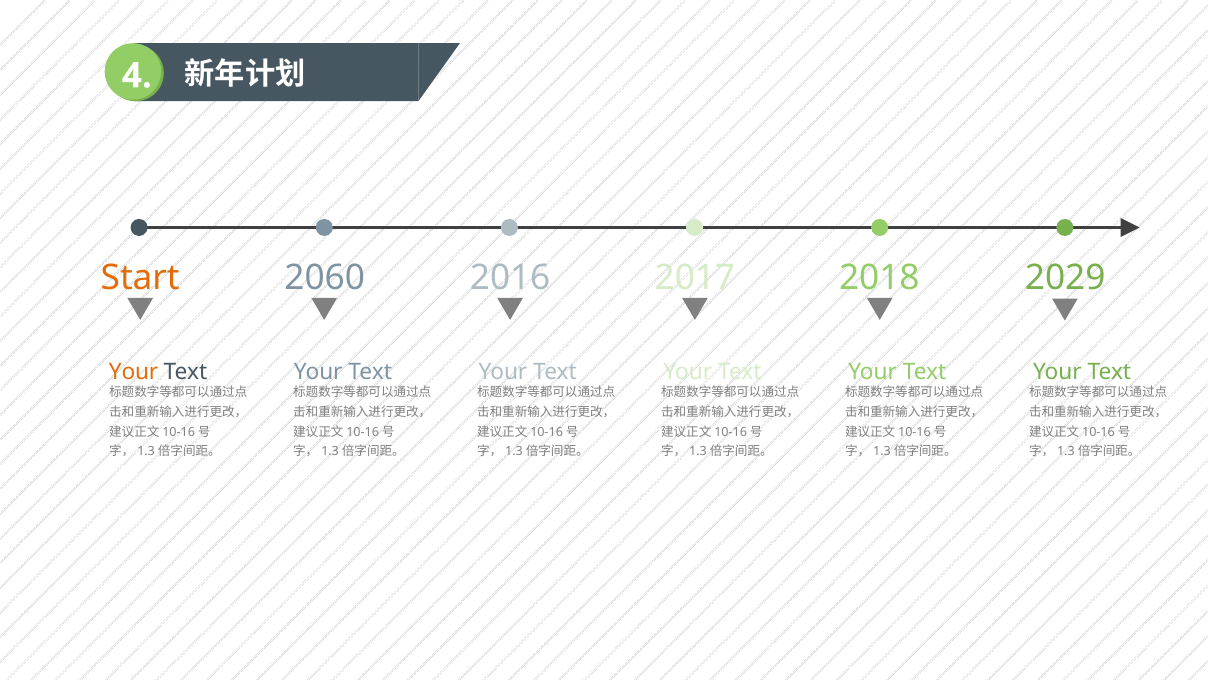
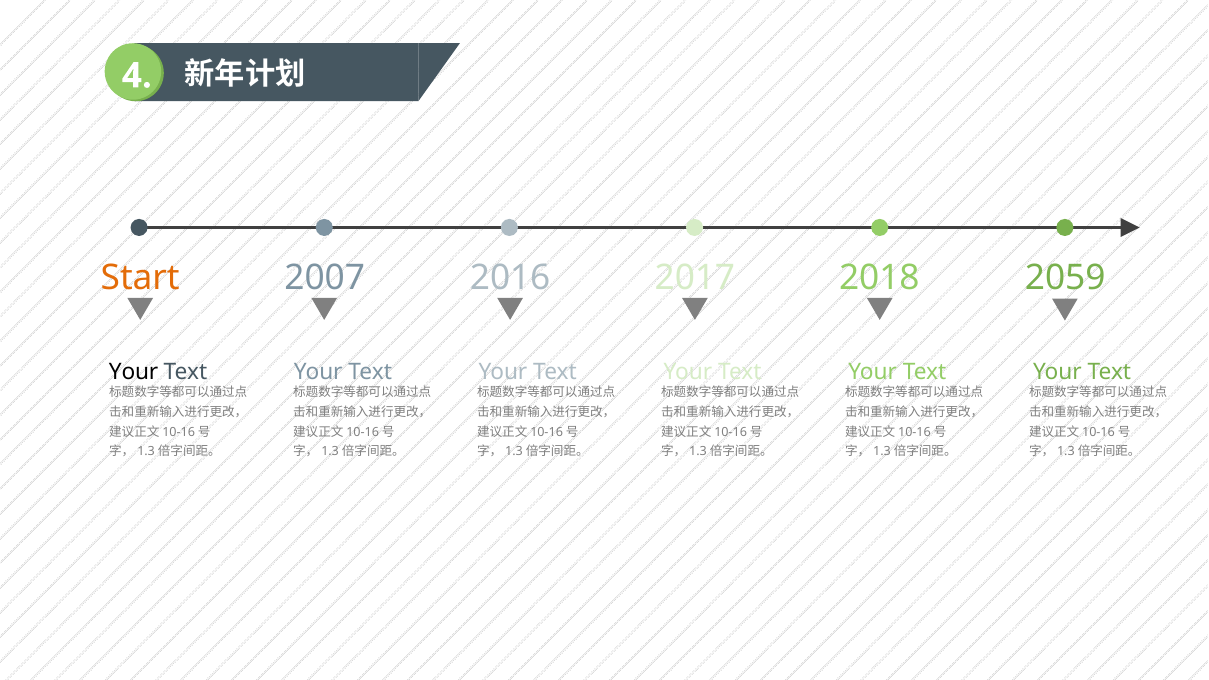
2060: 2060 -> 2007 (325, 278)
2029: 2029 -> 2059 (1065, 278)
Your colour: orange -> black (134, 372)
